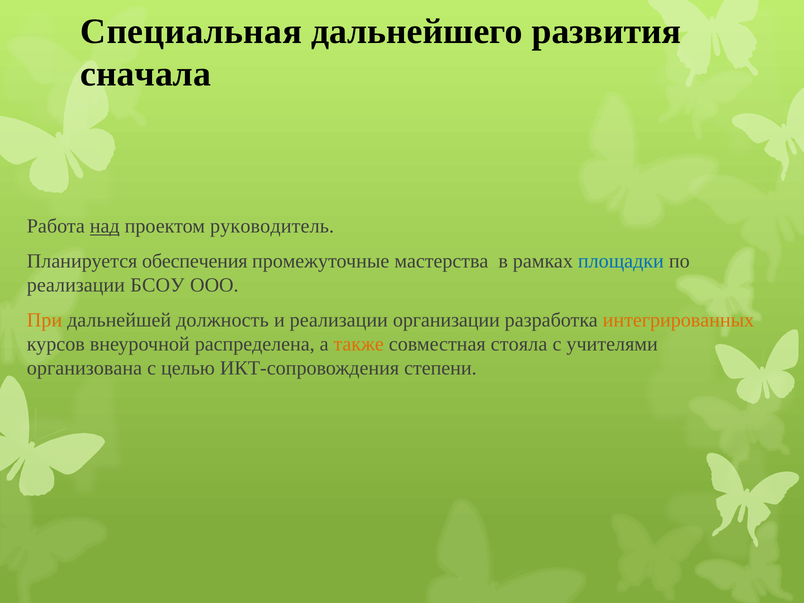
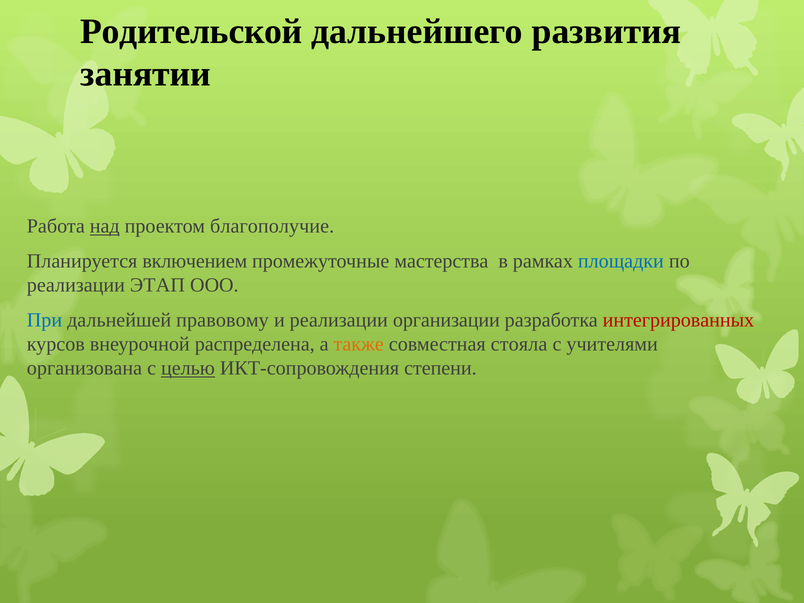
Специальная: Специальная -> Родительской (191, 31)
сначала: сначала -> занятии (146, 74)
руководитель: руководитель -> благополучие (272, 226)
обеспечения: обеспечения -> включением (195, 261)
БСОУ: БСОУ -> ЭТАП (157, 285)
При colour: orange -> blue (45, 320)
должность: должность -> правовому (222, 320)
интегрированных colour: orange -> red (678, 320)
целью underline: none -> present (188, 368)
